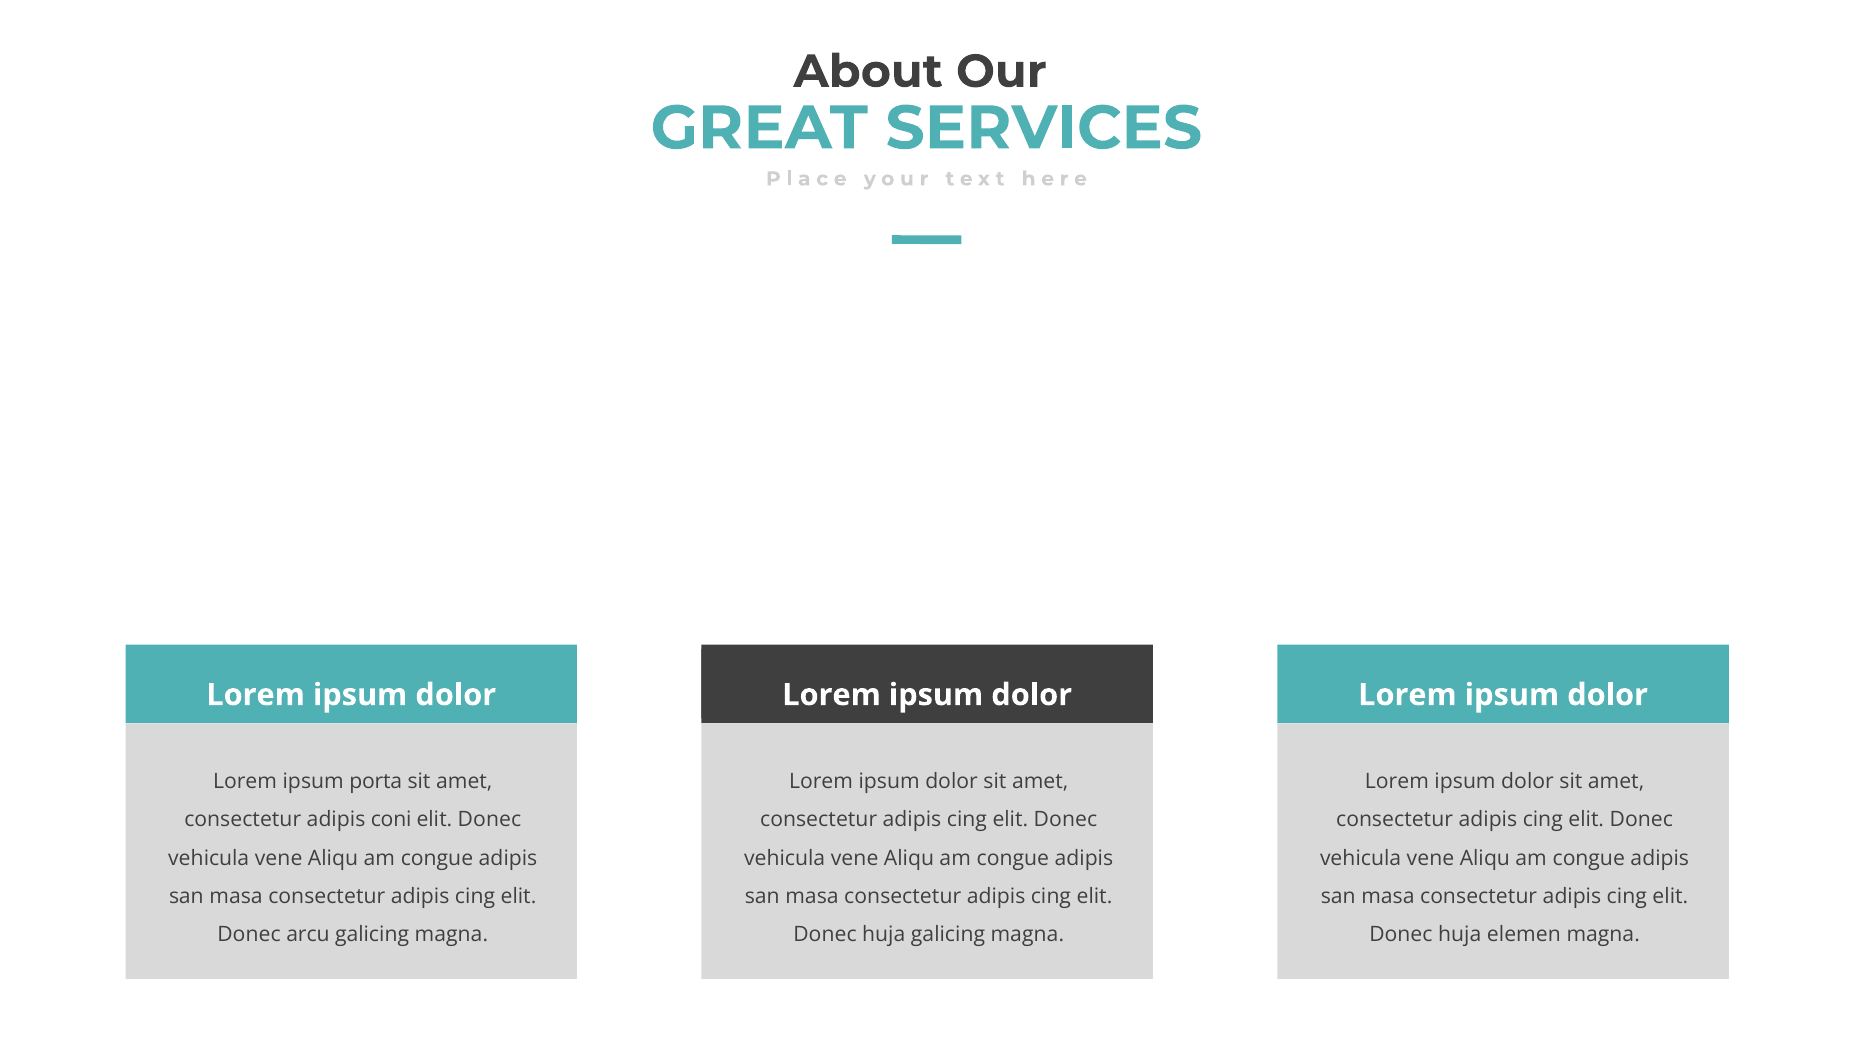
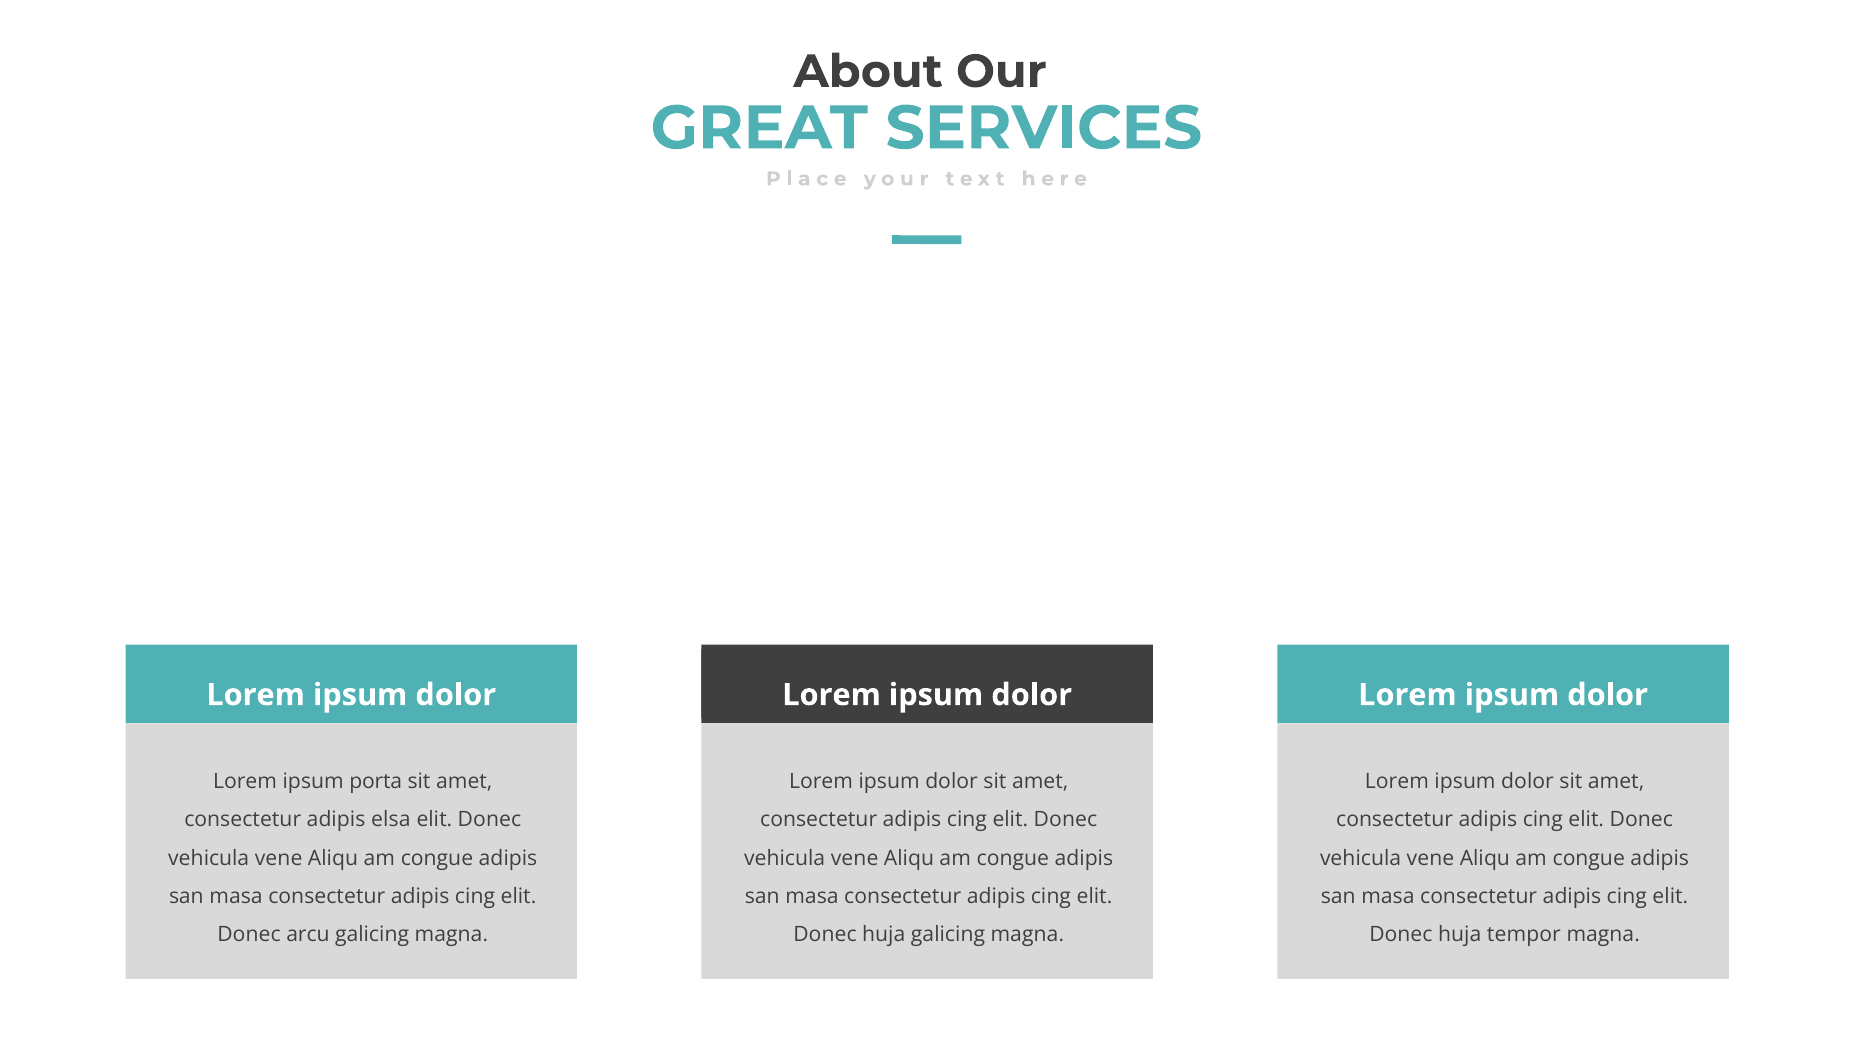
coni: coni -> elsa (391, 820)
elemen: elemen -> tempor (1524, 934)
